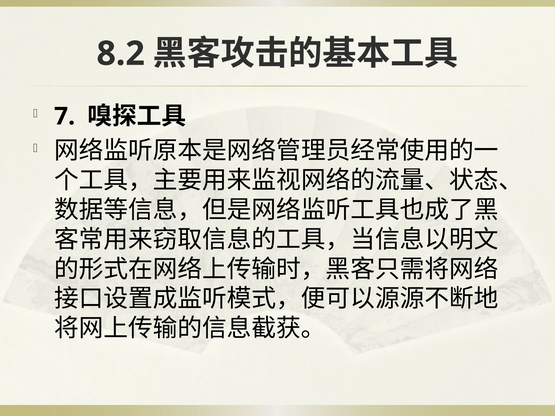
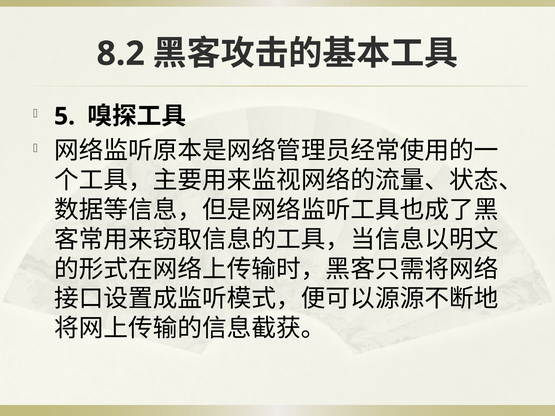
7: 7 -> 5 (65, 116)
